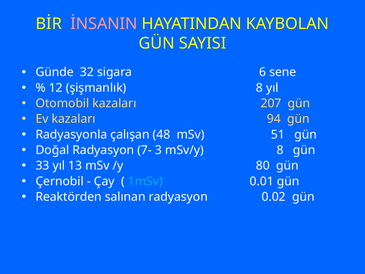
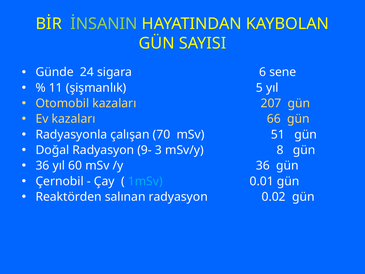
İNSANIN colour: pink -> light green (104, 24)
32: 32 -> 24 (87, 72)
12: 12 -> 11 (56, 88)
şişmanlık 8: 8 -> 5 (259, 88)
94: 94 -> 66 (274, 119)
48: 48 -> 70 (162, 134)
7-: 7- -> 9- (145, 150)
33: 33 -> 36 (42, 166)
13: 13 -> 60 (75, 166)
/y 80: 80 -> 36 (263, 166)
